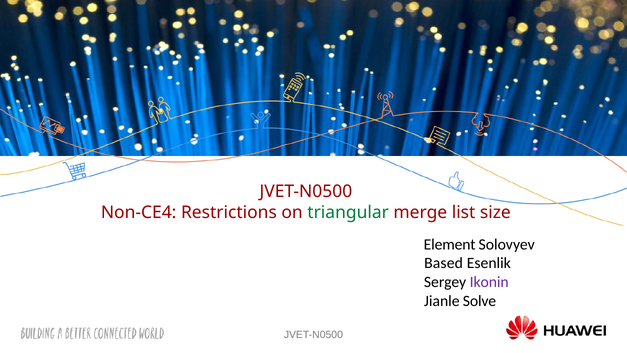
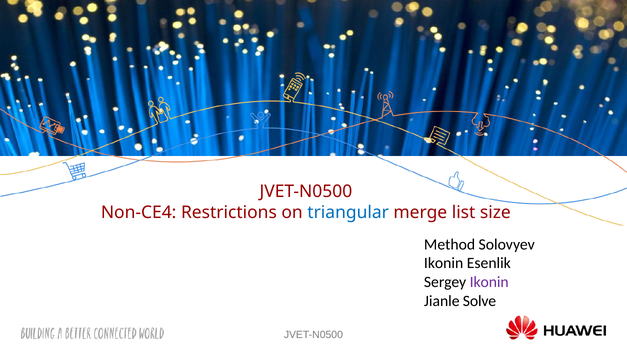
triangular colour: green -> blue (348, 212)
Element: Element -> Method (450, 244)
Based: Based -> Ikonin (444, 263)
